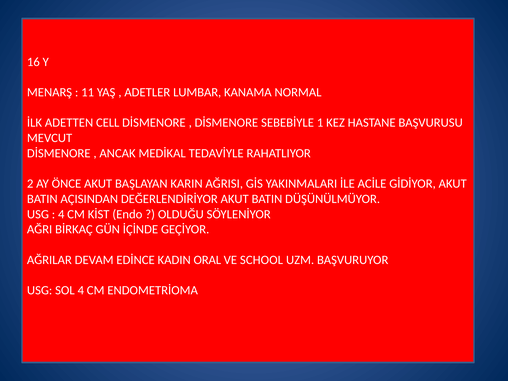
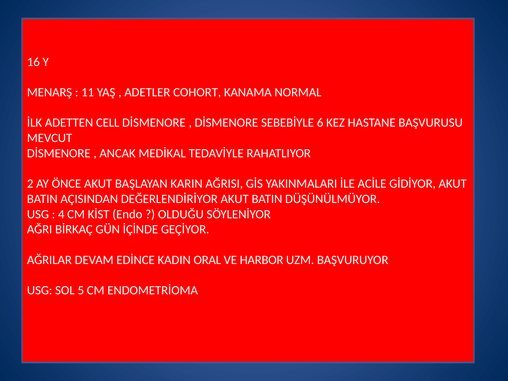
LUMBAR: LUMBAR -> COHORT (197, 92)
1: 1 -> 6 (320, 123)
SCHOOL: SCHOOL -> HARBOR (262, 260)
SOL 4: 4 -> 5 (81, 290)
